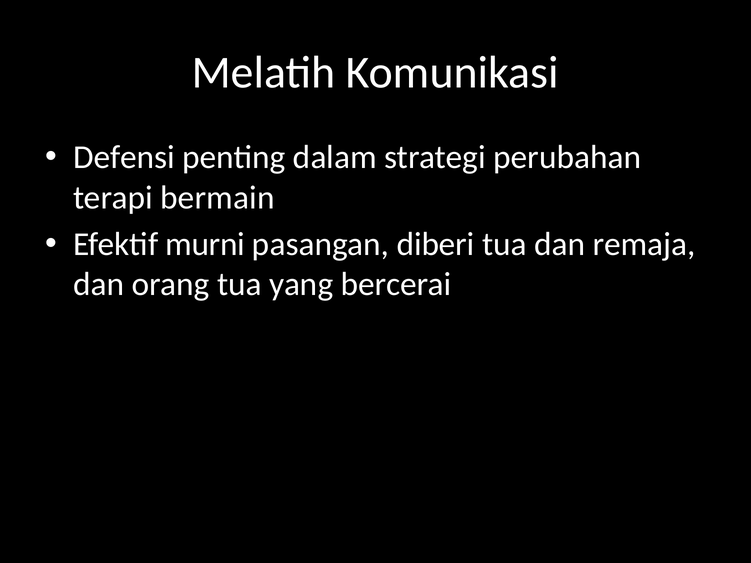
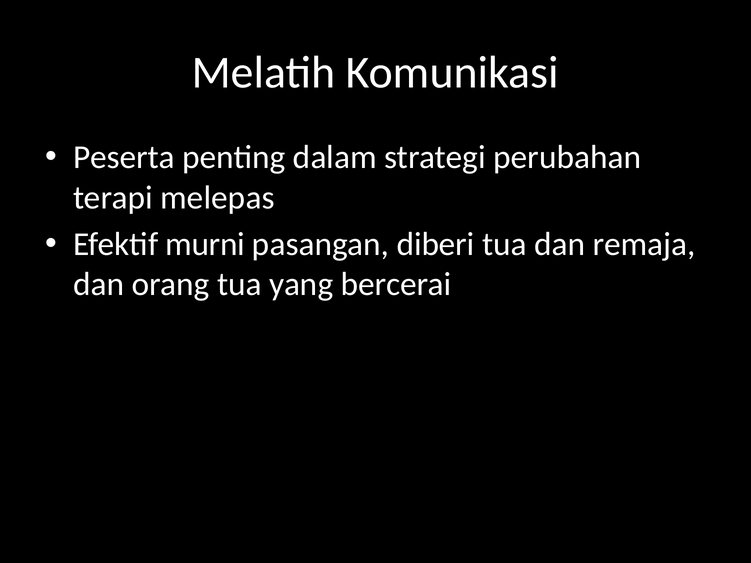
Defensi: Defensi -> Peserta (124, 158)
bermain: bermain -> melepas (217, 198)
